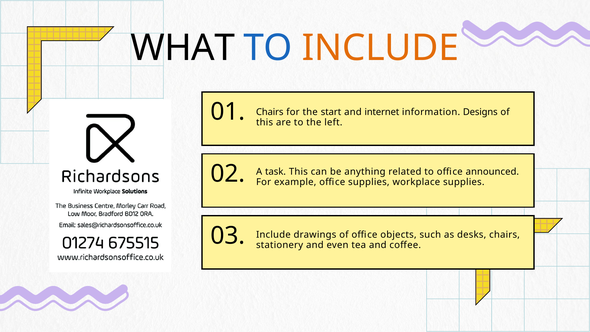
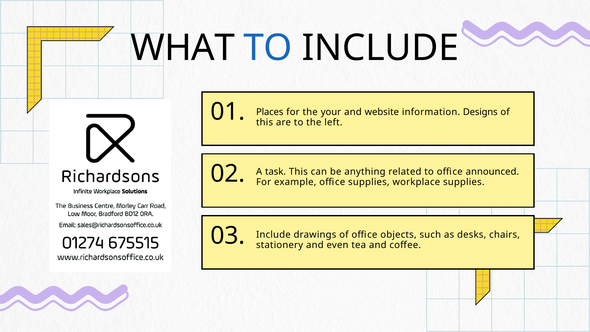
INCLUDE colour: orange -> black (380, 48)
01 Chairs: Chairs -> Places (270, 112)
start: start -> your (331, 112)
internet: internet -> website (382, 112)
